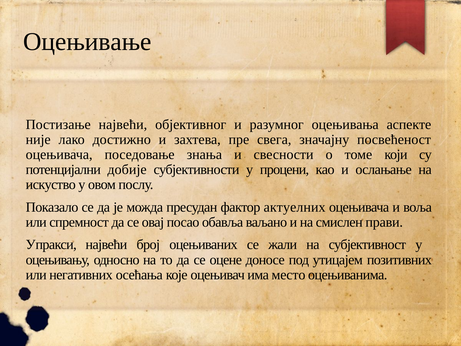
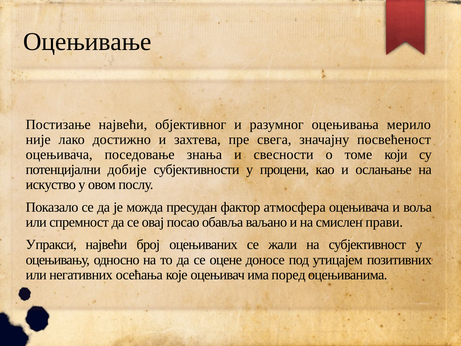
аспекте: аспекте -> мерило (409, 124)
актуелних: актуелних -> атмосфера (295, 207)
место: место -> поред (289, 275)
